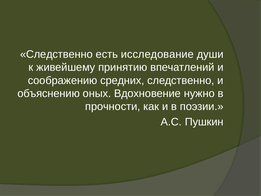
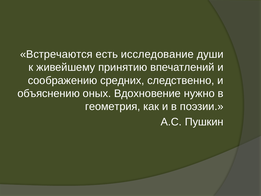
Следственно: Следственно -> Встречаются (56, 54)
прочности: прочности -> геометрия (113, 106)
